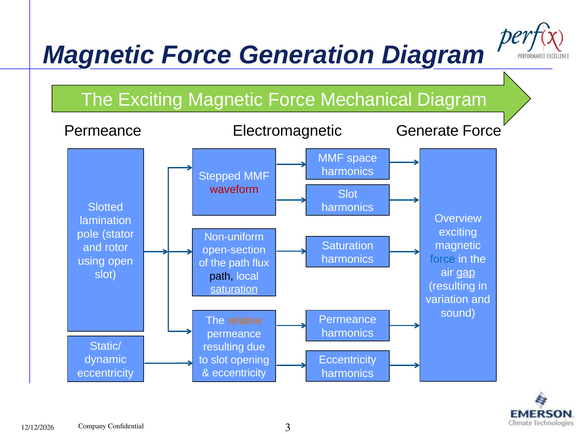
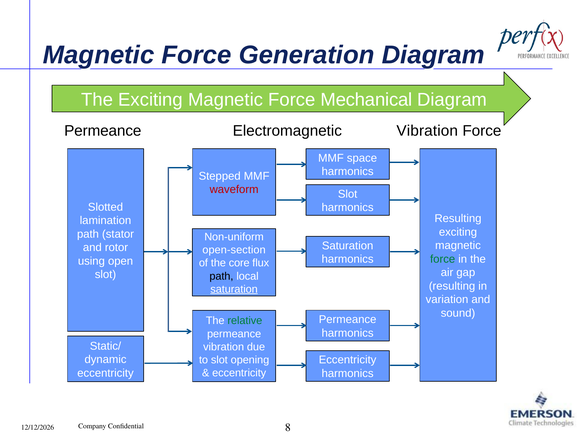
Electromagnetic Generate: Generate -> Vibration (427, 131)
Overview: Overview -> Resulting (458, 219)
pole: pole -> path (88, 234)
force colour: blue -> green (443, 259)
the path: path -> core (239, 263)
gap underline: present -> none (466, 273)
relative colour: orange -> green (245, 321)
resulting: resulting -> vibration (224, 347)
3: 3 -> 8 (288, 428)
